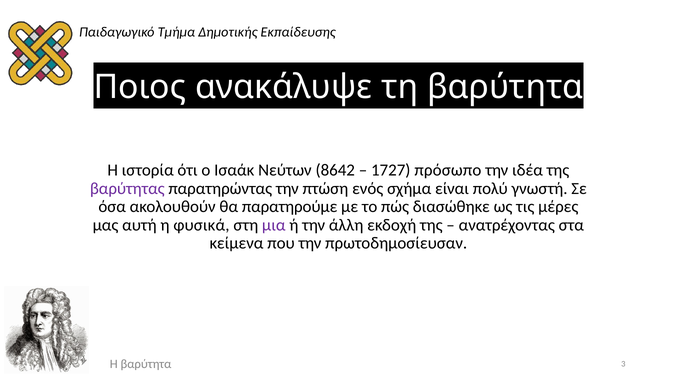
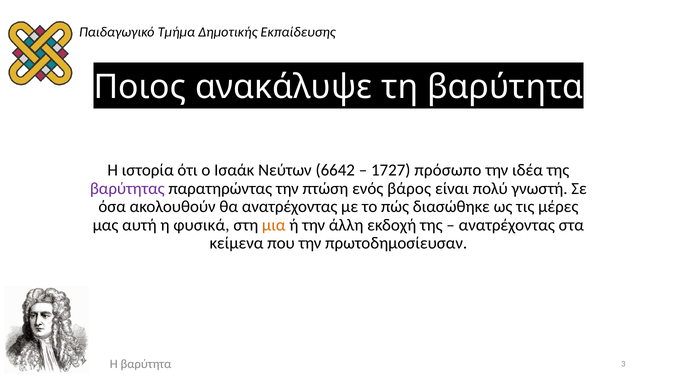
8642: 8642 -> 6642 (335, 170)
σχήμα: σχήμα -> βάρος (409, 188)
θα παρατηρούμε: παρατηρούμε -> ανατρέχοντας (290, 207)
μια colour: purple -> orange (274, 225)
